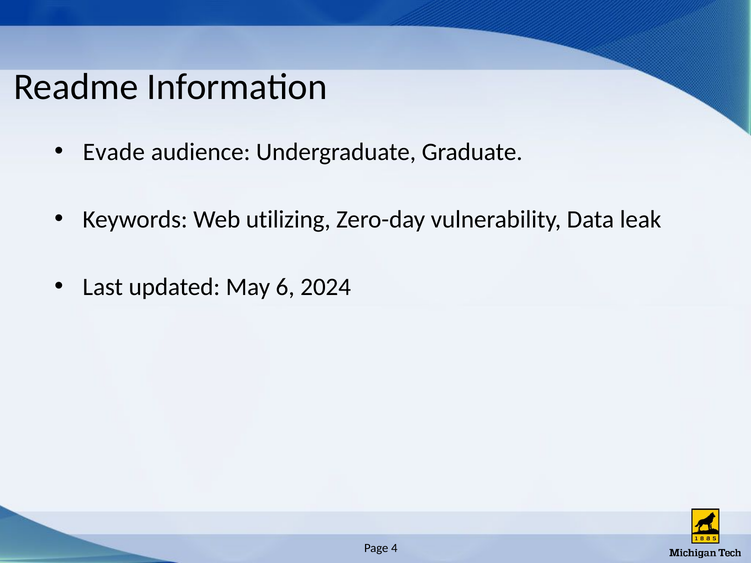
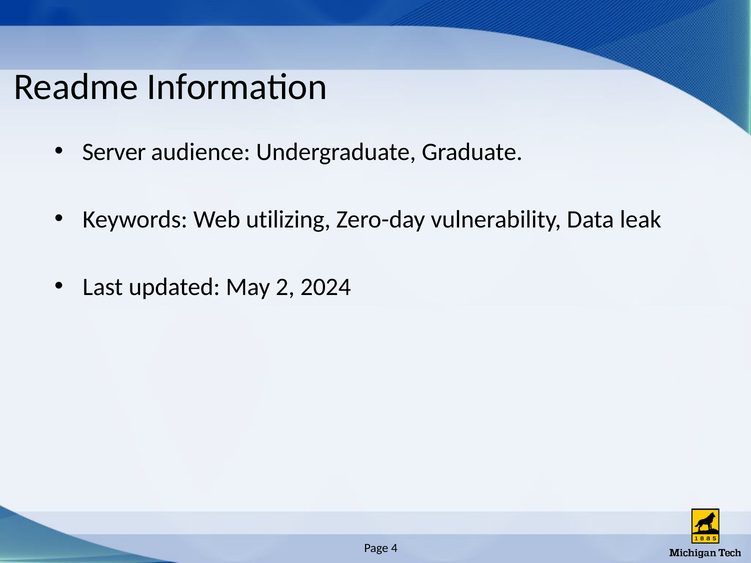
Evade: Evade -> Server (114, 152)
6: 6 -> 2 (285, 287)
